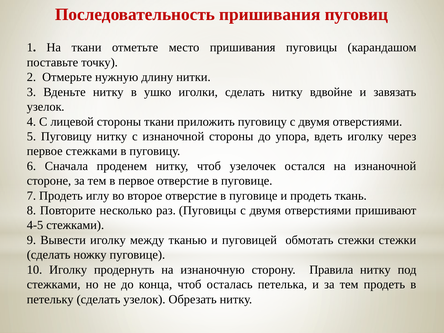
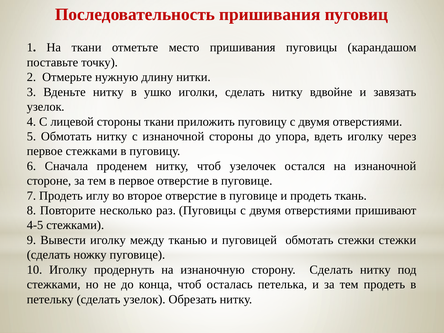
5 Пуговицу: Пуговицу -> Обмотать (66, 136)
сторону Правила: Правила -> Сделать (331, 270)
